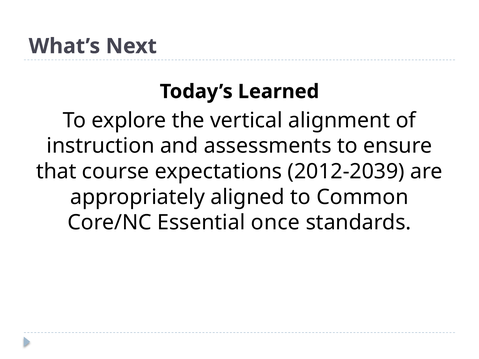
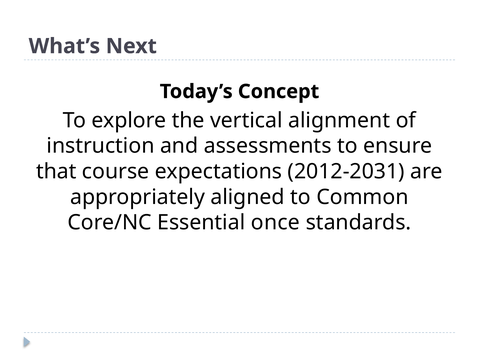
Learned: Learned -> Concept (279, 92)
2012-2039: 2012-2039 -> 2012-2031 (346, 172)
